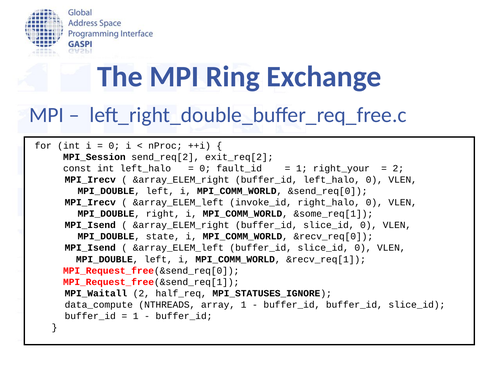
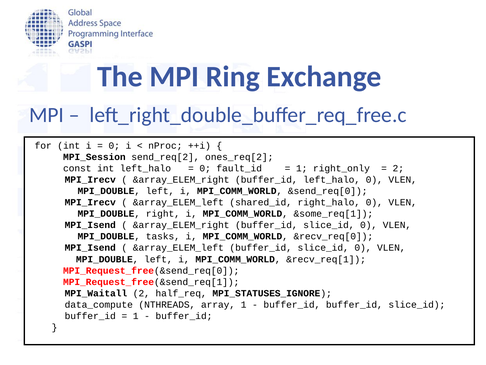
exit_req[2: exit_req[2 -> ones_req[2 (239, 157)
right_your: right_your -> right_only (341, 168)
invoke_id: invoke_id -> shared_id (261, 202)
state: state -> tasks (163, 236)
